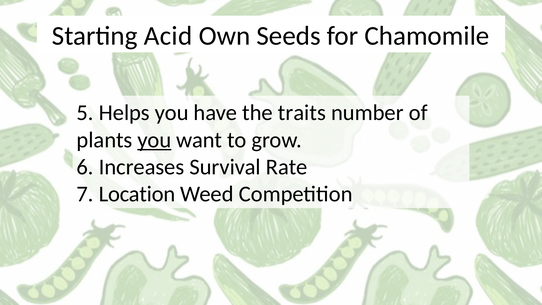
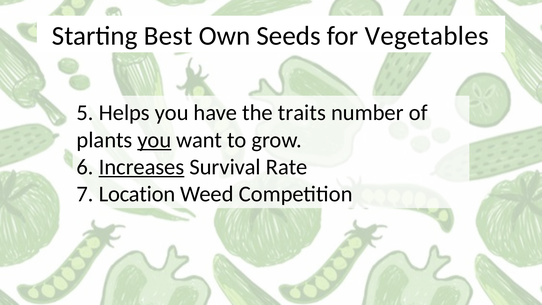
Acid: Acid -> Best (168, 36)
Chamomile: Chamomile -> Vegetables (427, 36)
Increases underline: none -> present (142, 167)
